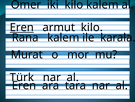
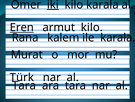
iki underline: none -> present (53, 5)
kilo kalem: kalem -> karala (102, 5)
Eren: Eren -> Tara (24, 85)
